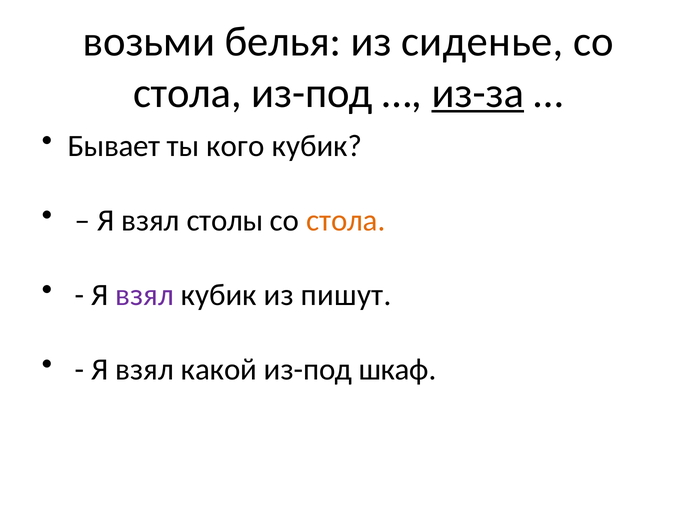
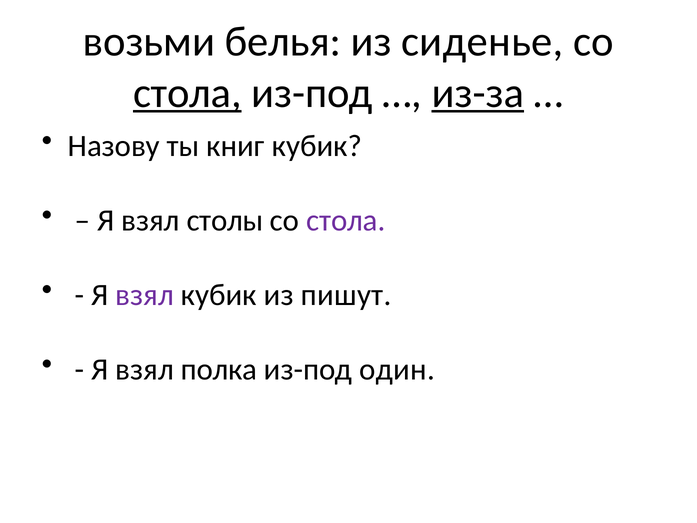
стола underline: none -> present (188, 93)
Бывает: Бывает -> Назову (114, 146)
кого: кого -> книг (235, 146)
стола colour: orange -> purple (346, 221)
какой: какой -> полка (219, 369)
шкаф: шкаф -> один (397, 369)
